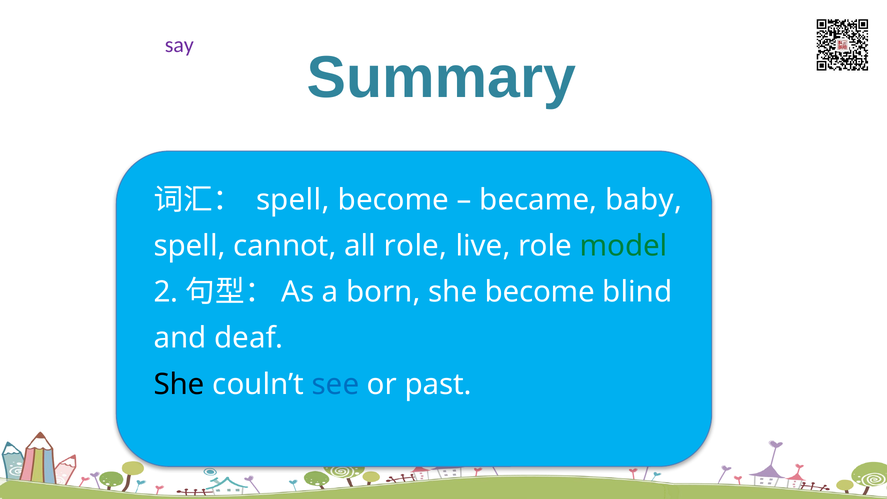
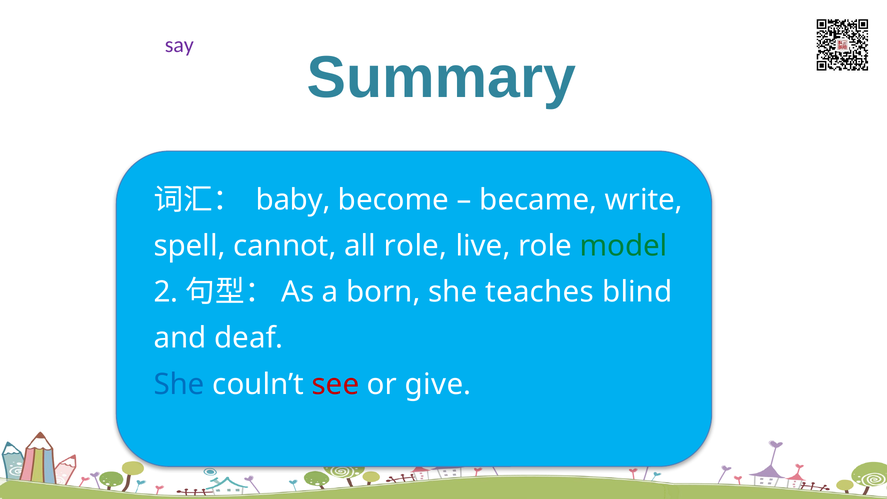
spell: spell -> baby (293, 200)
baby: baby -> write (644, 200)
she become: become -> teaches (540, 292)
She colour: black -> blue (179, 385)
see colour: blue -> red (336, 385)
past: past -> give (438, 385)
